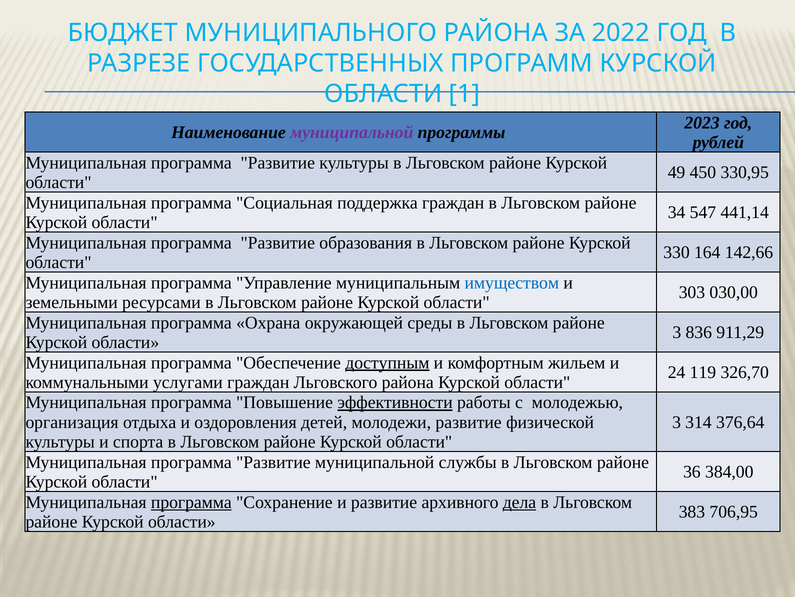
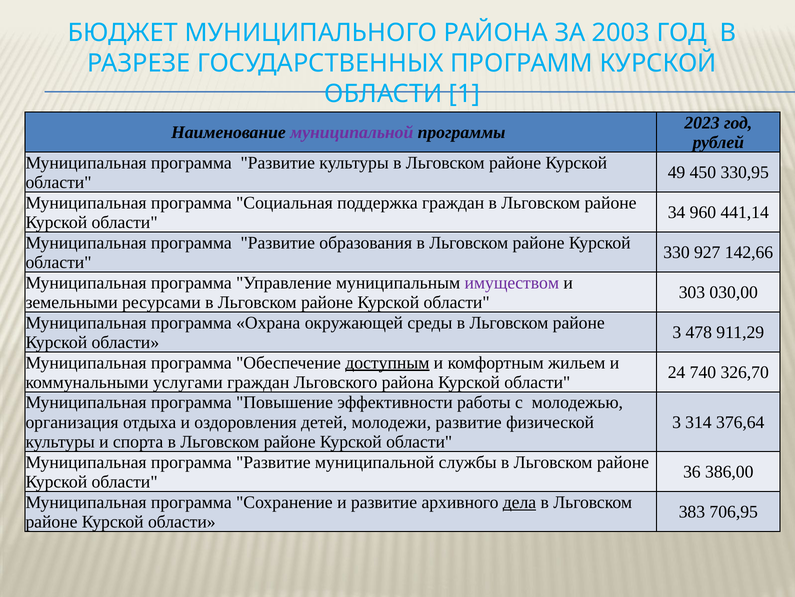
2022: 2022 -> 2003 (621, 33)
547: 547 -> 960 (703, 212)
164: 164 -> 927 (707, 252)
имуществом colour: blue -> purple (512, 282)
836: 836 -> 478 (699, 332)
119: 119 -> 740 (703, 372)
эффективности underline: present -> none (395, 402)
384,00: 384,00 -> 386,00 (729, 472)
программа underline: present -> none (191, 502)
